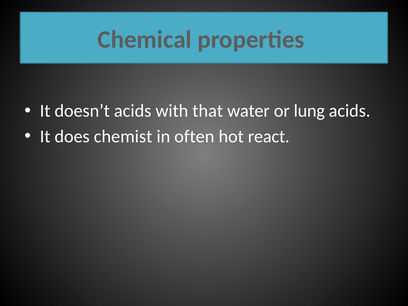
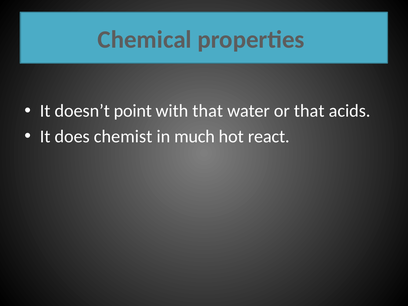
doesn’t acids: acids -> point (133, 111)
or lung: lung -> that (309, 111)
often: often -> much (194, 136)
